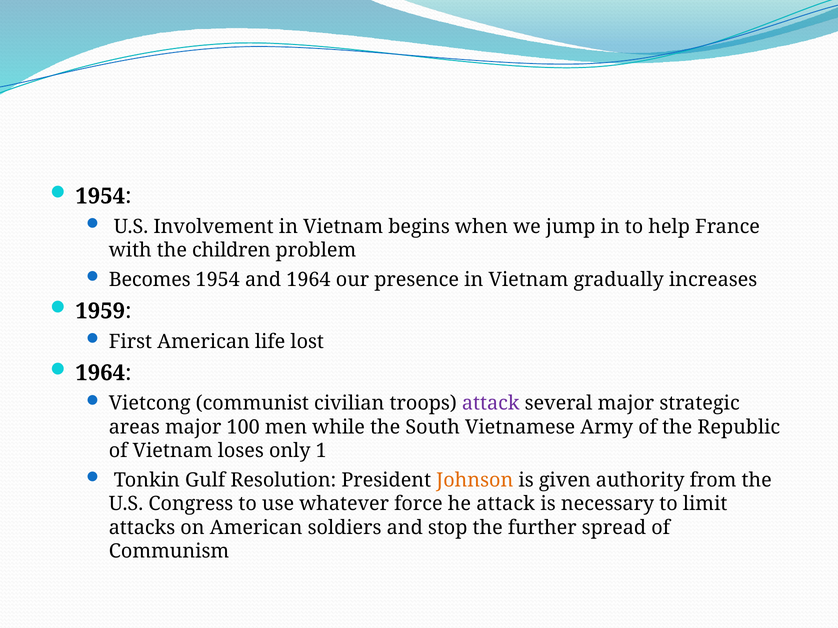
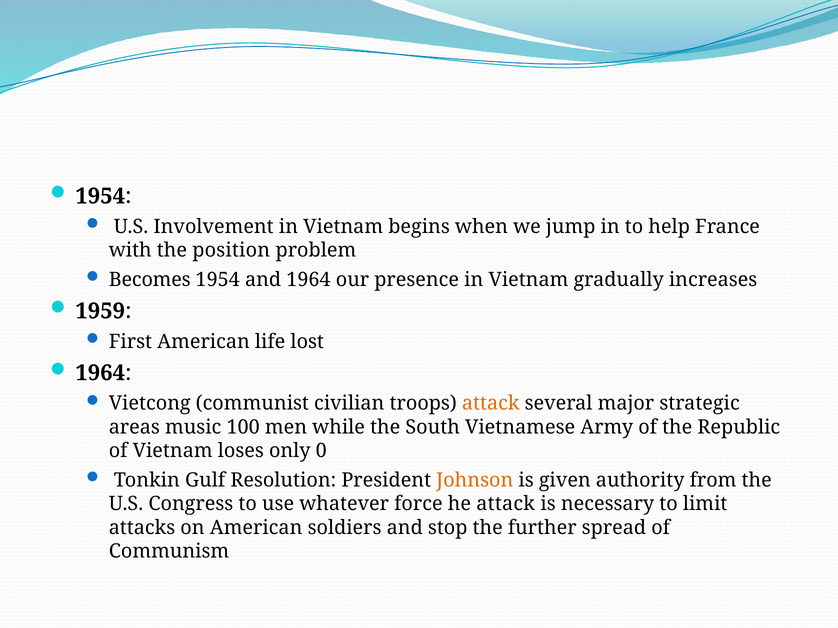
children: children -> position (231, 251)
attack colour: purple -> orange (491, 404)
areas major: major -> music (193, 427)
1: 1 -> 0 (321, 451)
